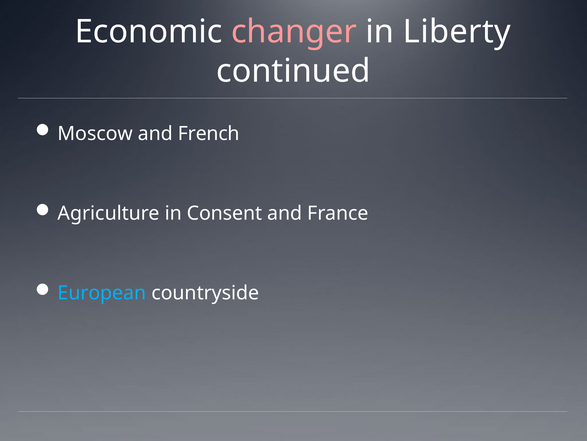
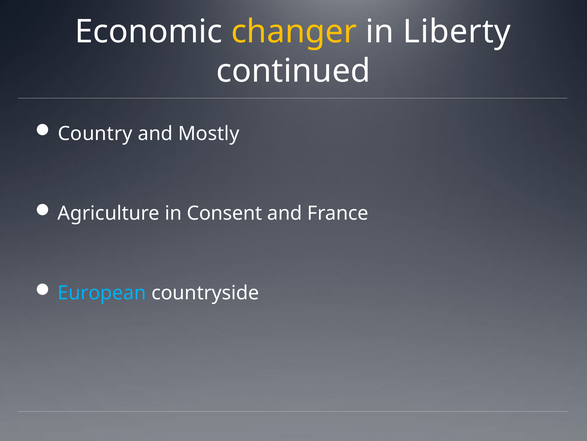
changer colour: pink -> yellow (294, 32)
Moscow: Moscow -> Country (95, 133)
French: French -> Mostly (209, 133)
